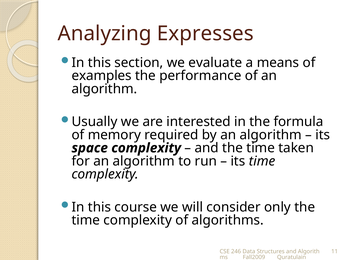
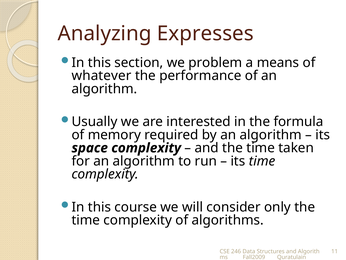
evaluate: evaluate -> problem (215, 63)
examples: examples -> whatever (102, 76)
